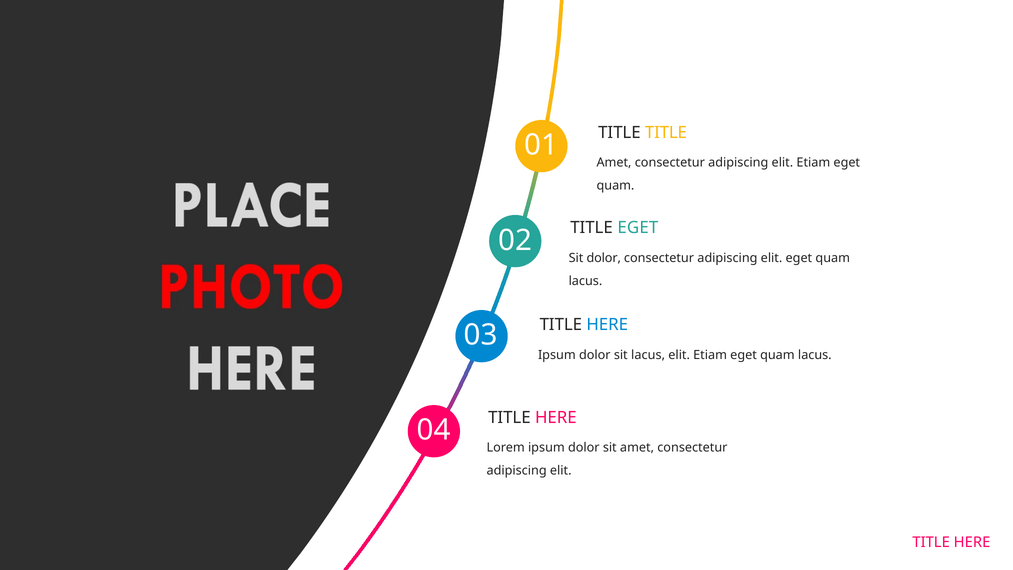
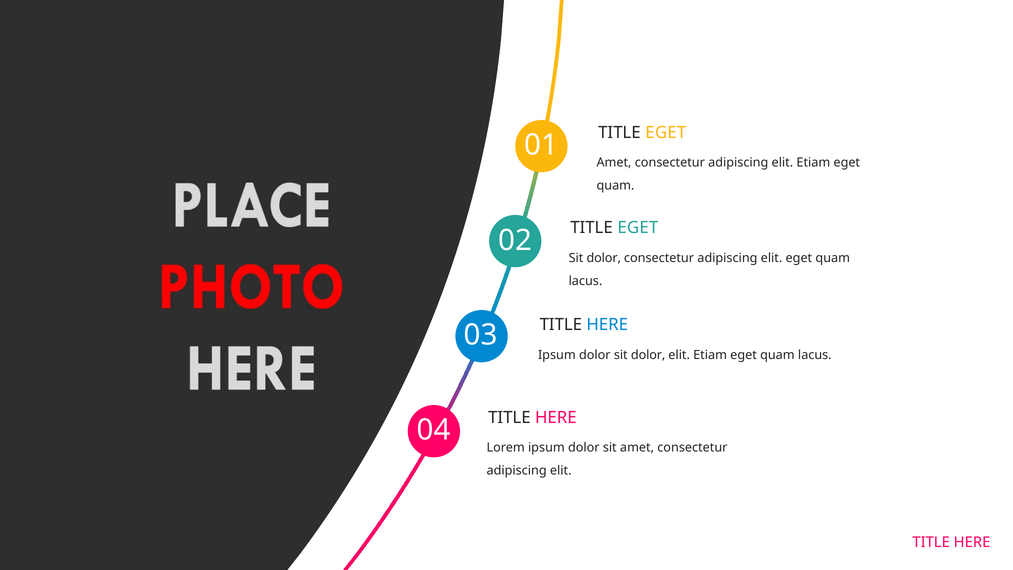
TITLE: TITLE -> EGET (666, 132)
dolor sit lacus: lacus -> dolor (648, 355)
